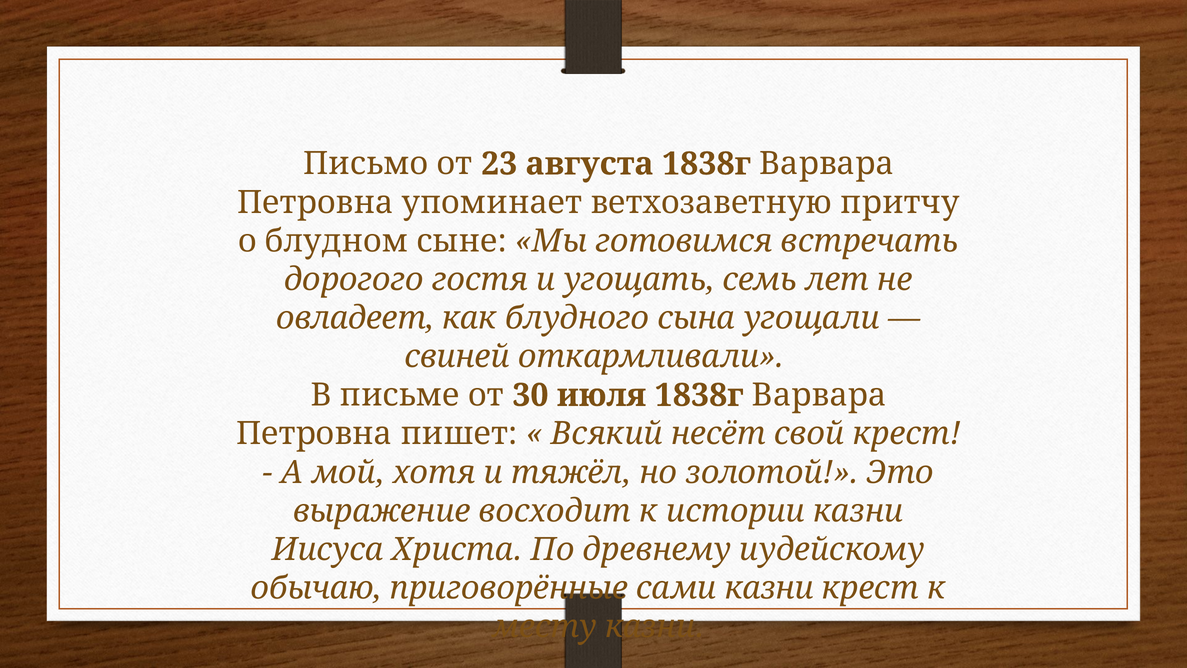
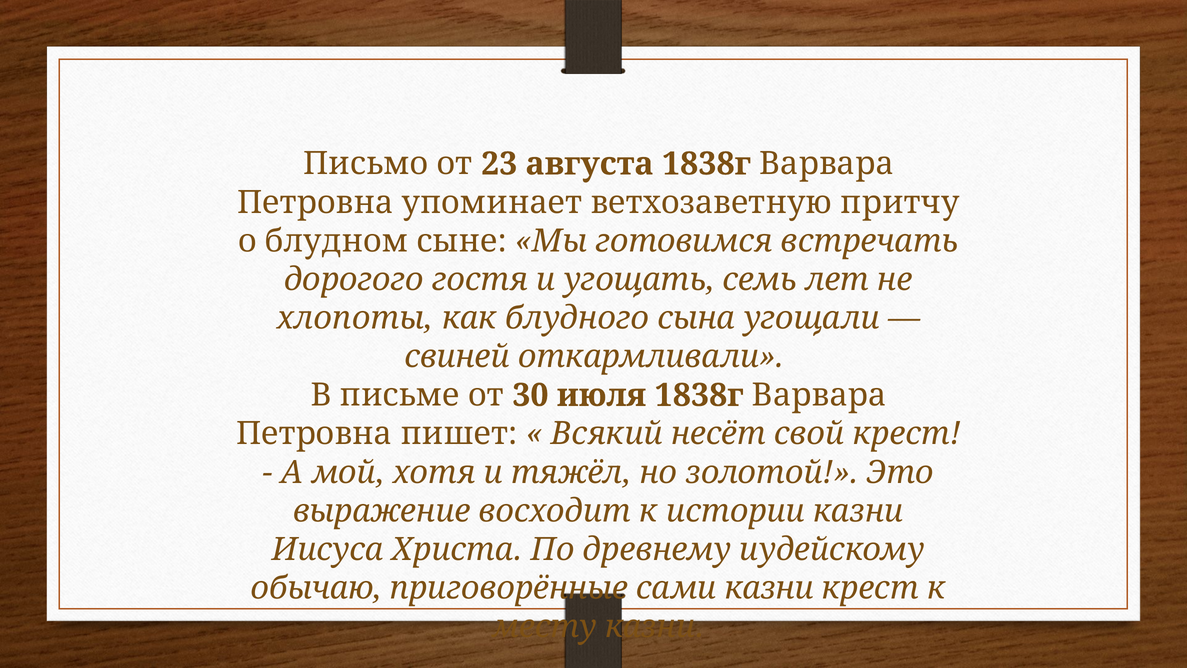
овладеет: овладеет -> хлопоты (355, 318)
